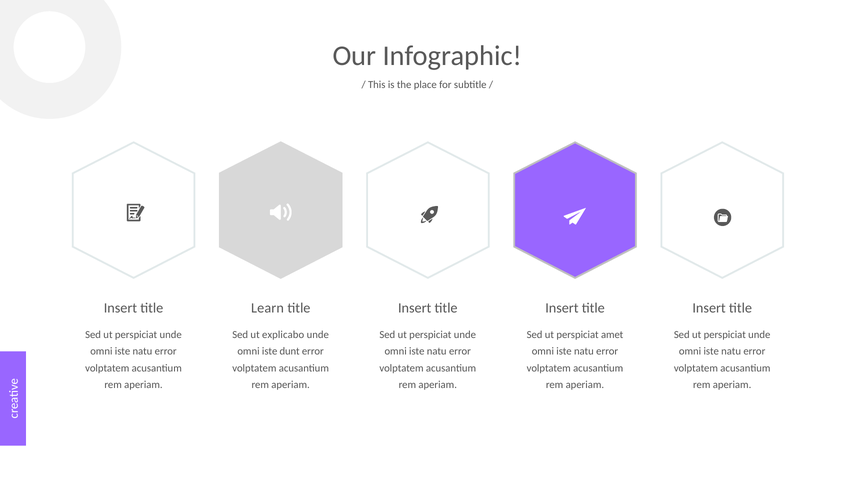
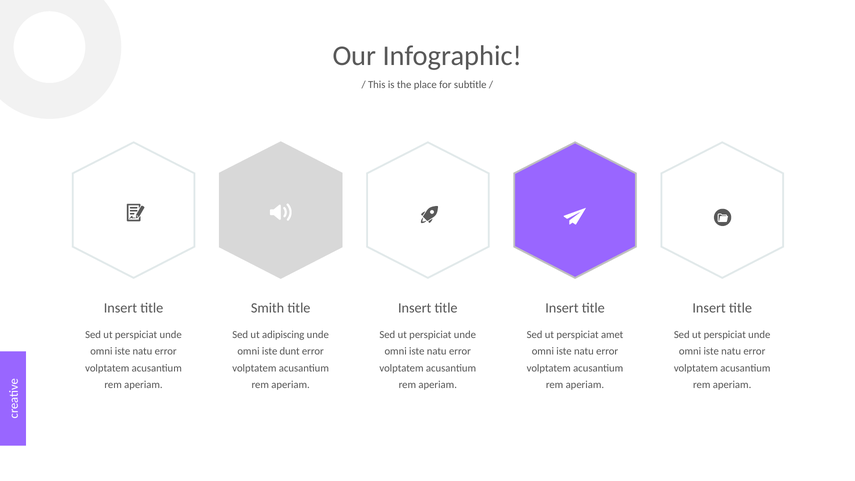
Learn: Learn -> Smith (268, 308)
explicabo: explicabo -> adipiscing (283, 335)
